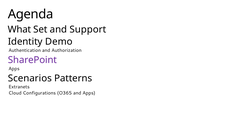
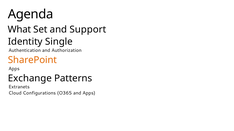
Demo: Demo -> Single (59, 42)
SharePoint colour: purple -> orange (32, 60)
Scenarios: Scenarios -> Exchange (30, 79)
